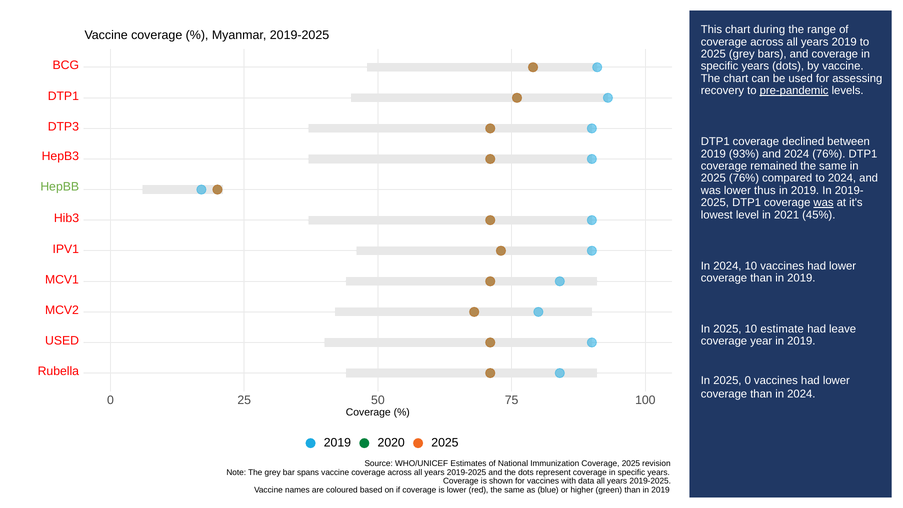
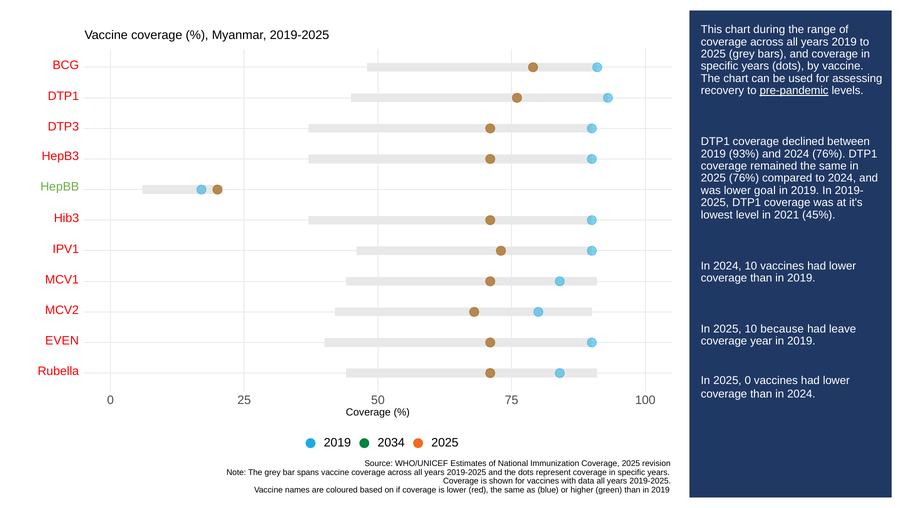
thus: thus -> goal (765, 190)
was underline: present -> none (824, 203)
estimate: estimate -> because (782, 329)
USED: USED -> EVEN (62, 341)
2020: 2020 -> 2034 (391, 443)
